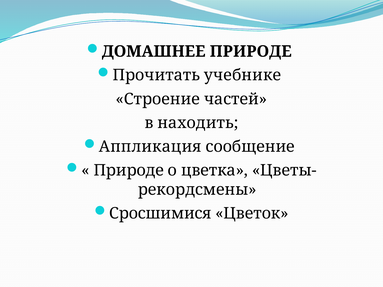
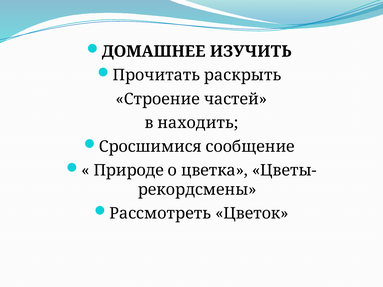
ДОМАШНЕЕ ПРИРОДЕ: ПРИРОДЕ -> ИЗУЧИТЬ (251, 51)
учебнике: учебнике -> раскрыть (243, 75)
Аппликация: Аппликация -> Сросшимися (150, 147)
Сросшимися: Сросшимися -> Рассмотреть (160, 214)
